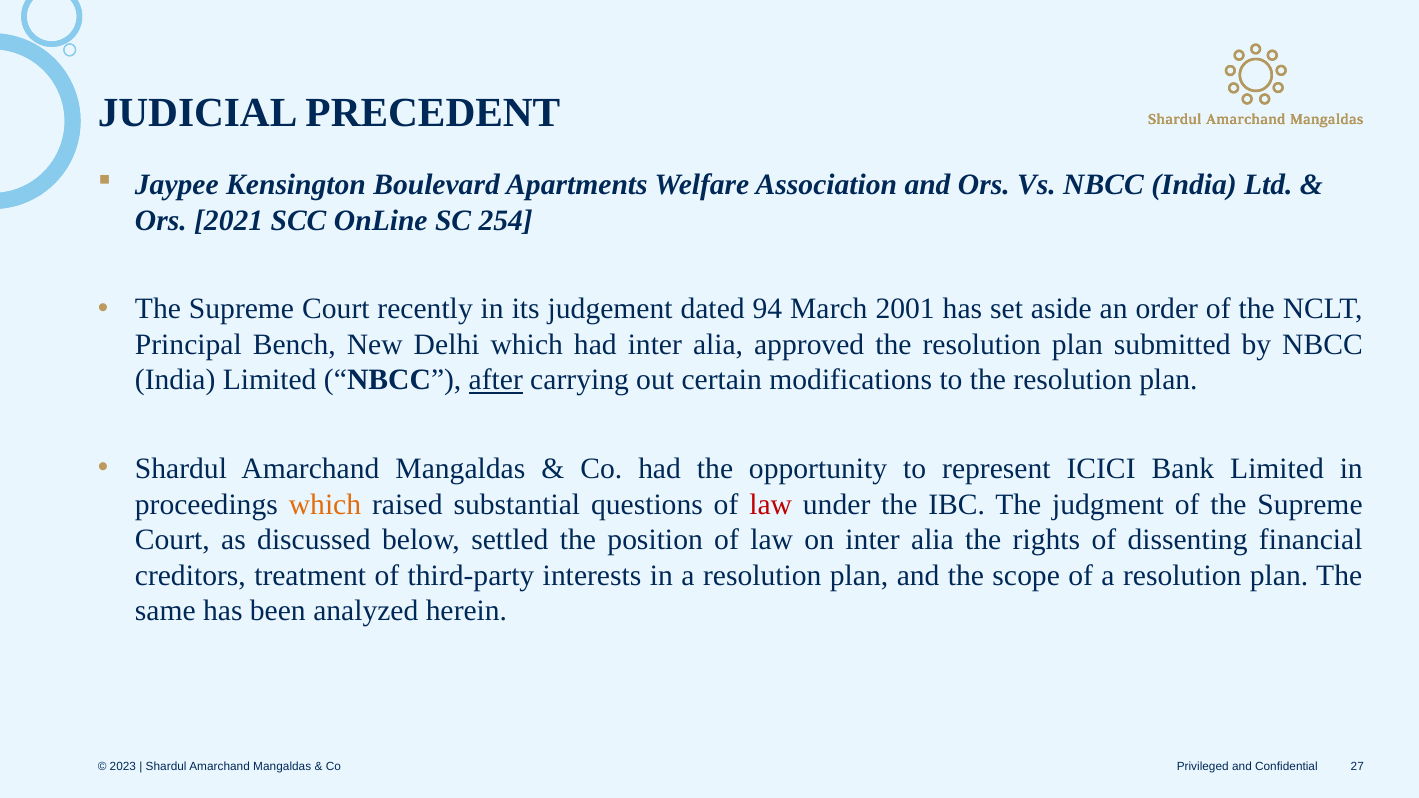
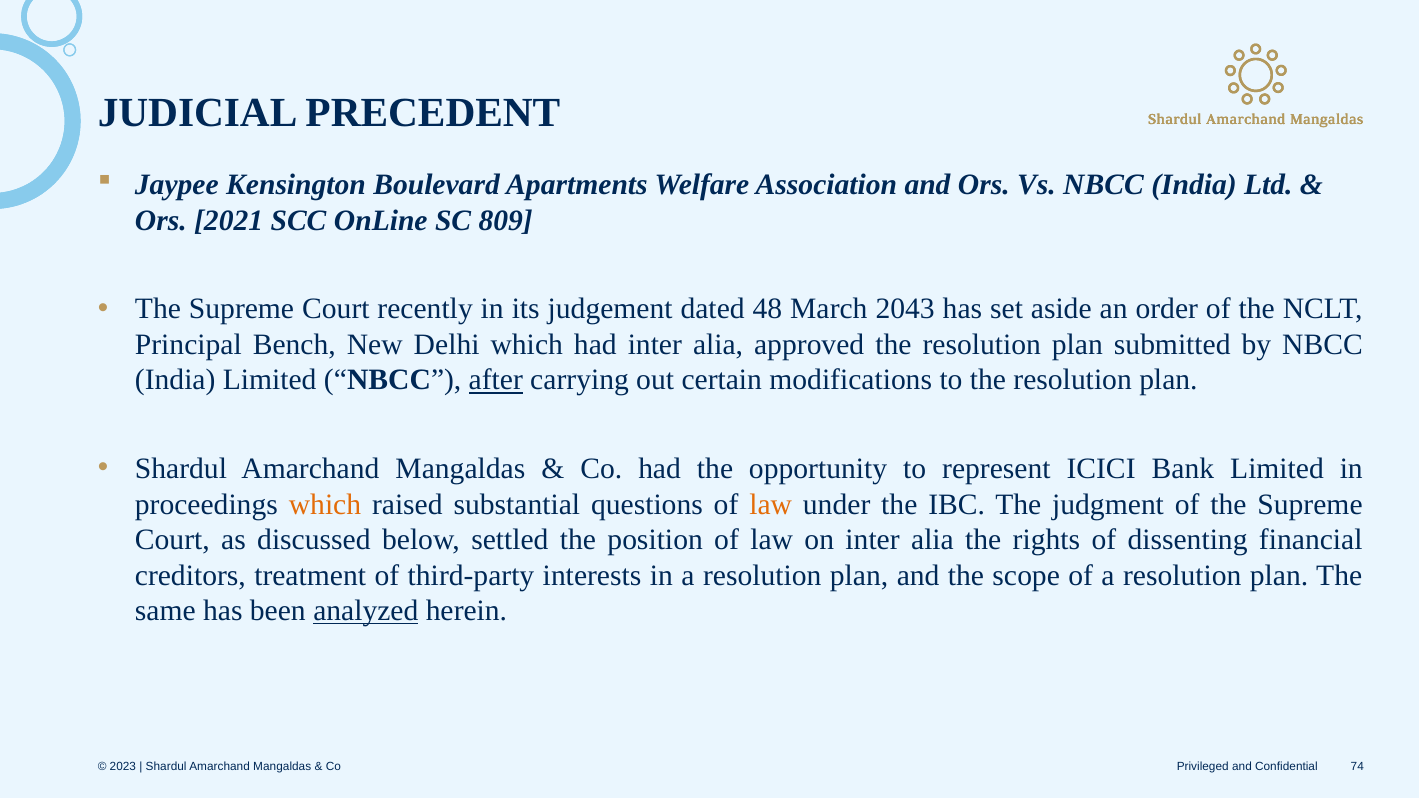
254: 254 -> 809 (506, 221)
94: 94 -> 48 (767, 309)
2001: 2001 -> 2043 (905, 309)
law colour: red -> orange (771, 505)
analyzed underline: none -> present (366, 611)
27: 27 -> 74 (1357, 767)
